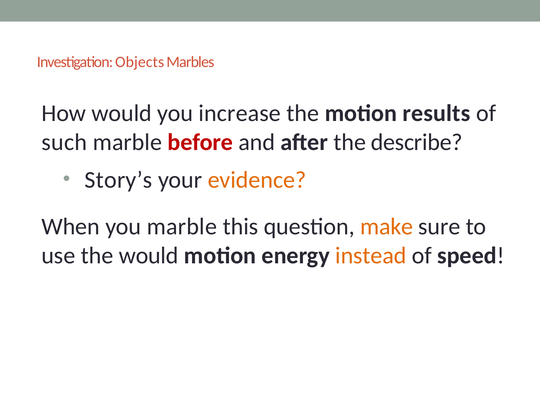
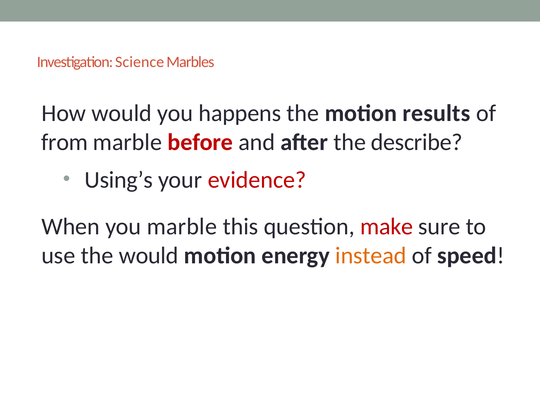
Objects: Objects -> Science (140, 62)
increase: increase -> happens (240, 113)
such: such -> from (65, 142)
Story’s: Story’s -> Using’s (119, 180)
evidence colour: orange -> red (257, 180)
make colour: orange -> red (387, 227)
